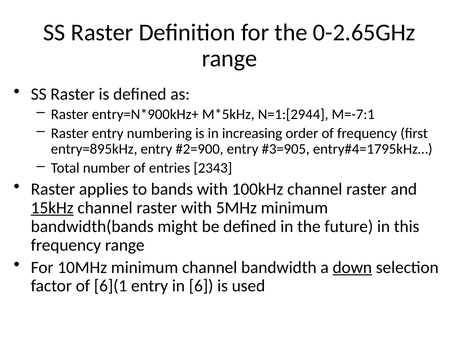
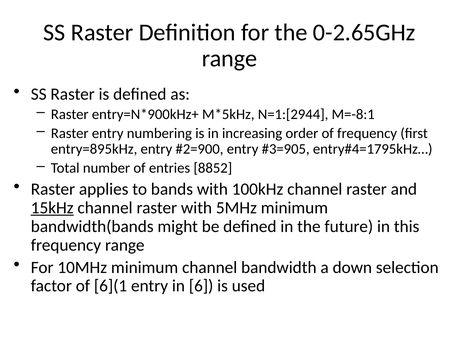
M=-7:1: M=-7:1 -> M=-8:1 (353, 114)
2343: 2343 -> 8852 (213, 168)
down underline: present -> none (352, 268)
